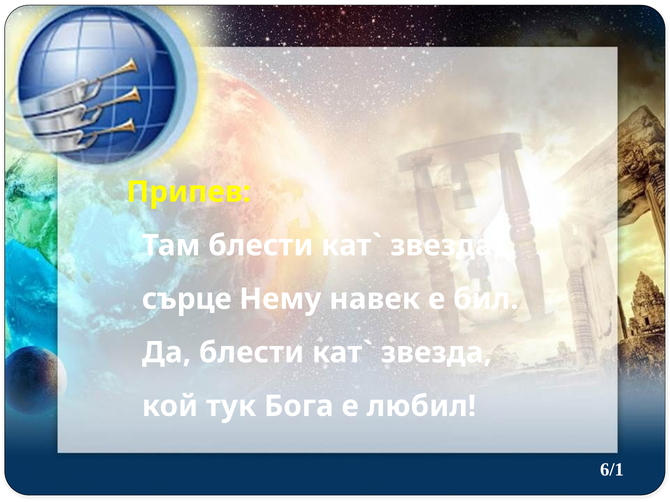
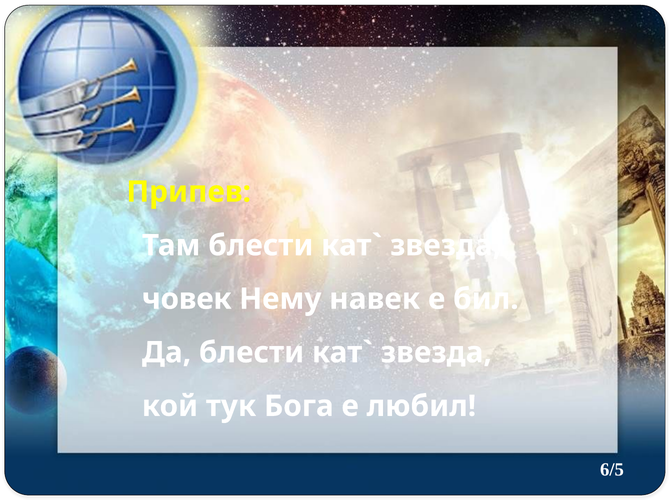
сърце: сърце -> човек (187, 299)
6/1: 6/1 -> 6/5 (612, 470)
